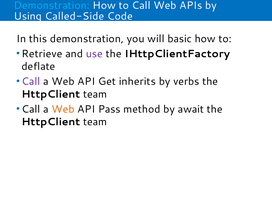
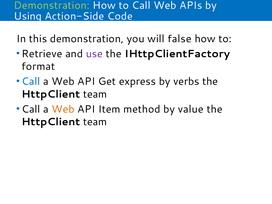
Demonstration colour: light blue -> light green (52, 5)
Called-Side: Called-Side -> Action-Side (75, 16)
basic: basic -> false (180, 39)
deflate: deflate -> format (38, 66)
Call colour: purple -> blue (31, 81)
inherits: inherits -> express (137, 81)
Pass: Pass -> Item (109, 109)
await: await -> value (191, 109)
